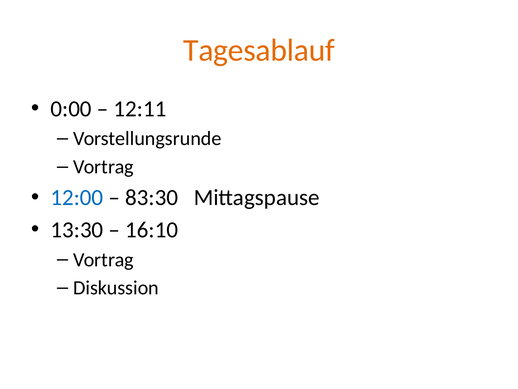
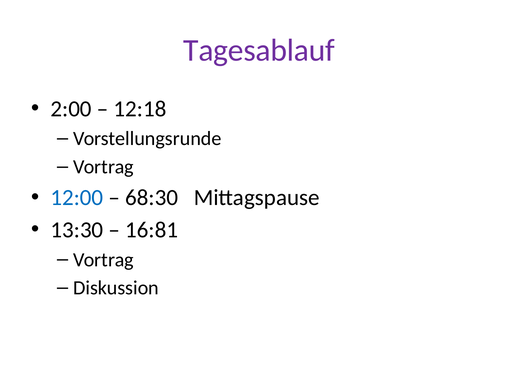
Tagesablauf colour: orange -> purple (259, 50)
0:00: 0:00 -> 2:00 (71, 109)
12:11: 12:11 -> 12:18 (140, 109)
83:30: 83:30 -> 68:30 (152, 197)
16:10: 16:10 -> 16:81 (152, 230)
